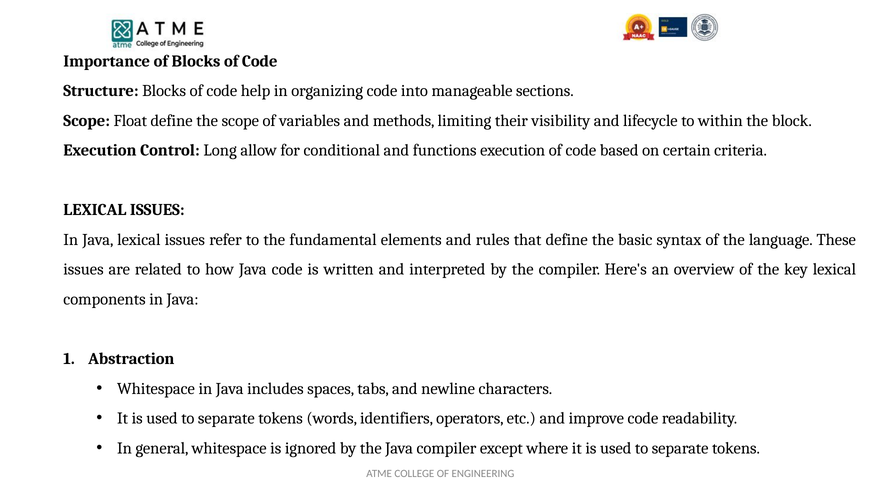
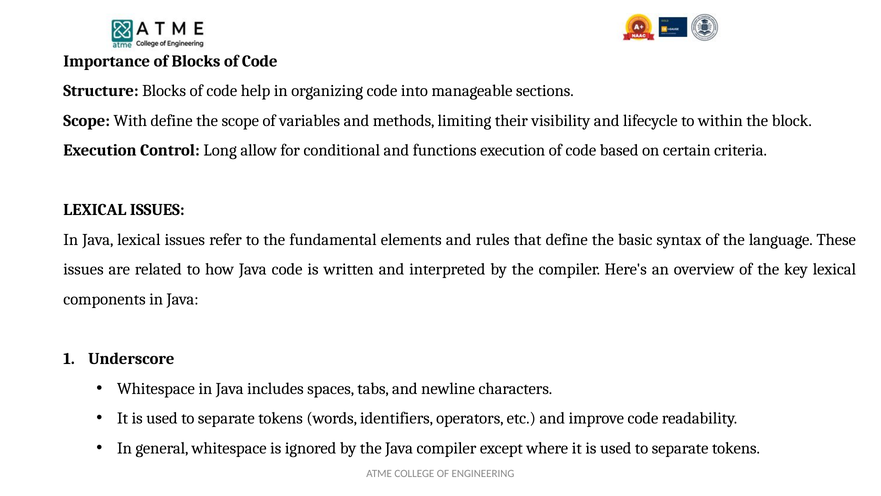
Float: Float -> With (130, 121)
Abstraction: Abstraction -> Underscore (131, 358)
